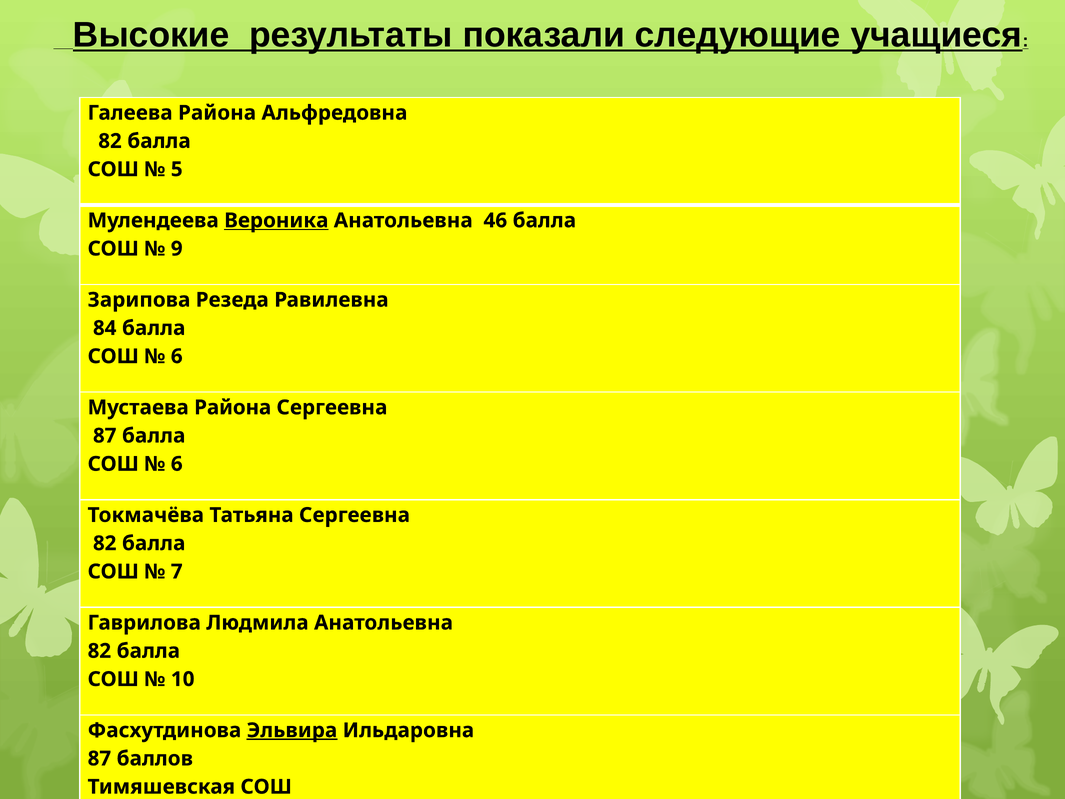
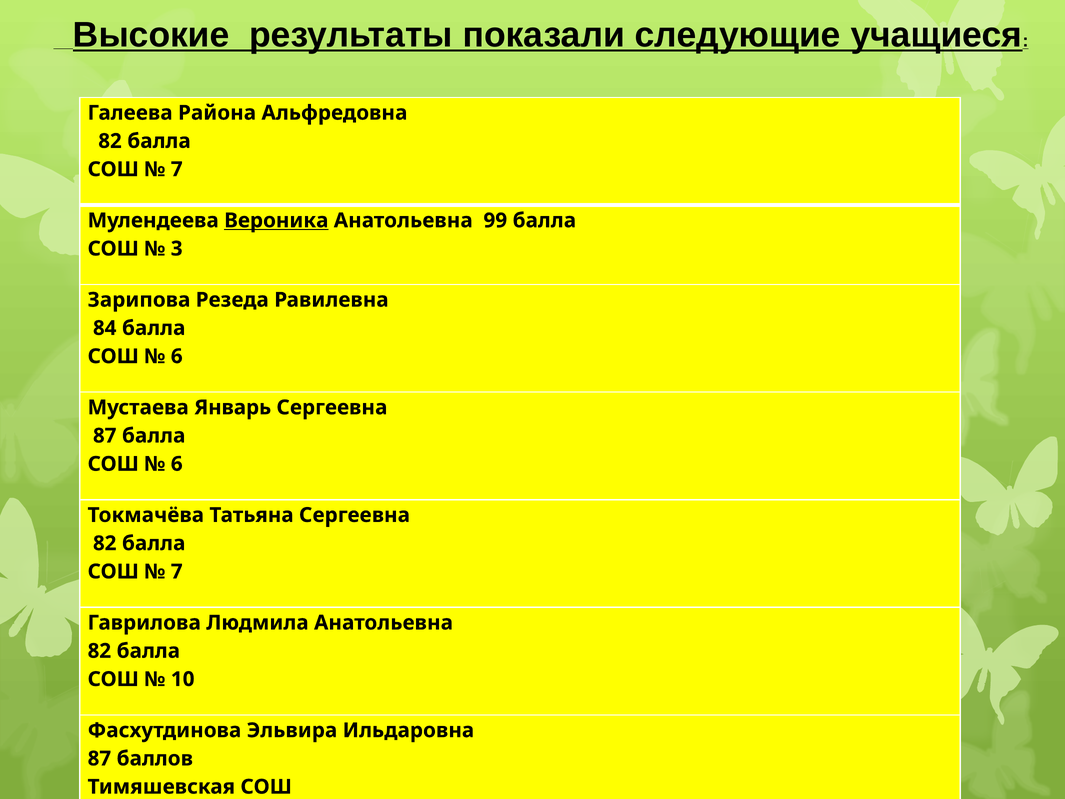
5: 5 -> 7 (177, 169)
46: 46 -> 99 (495, 220)
9: 9 -> 3 (177, 249)
Мустаева Района: Района -> Январь (233, 407)
Эльвира underline: present -> none (292, 730)
